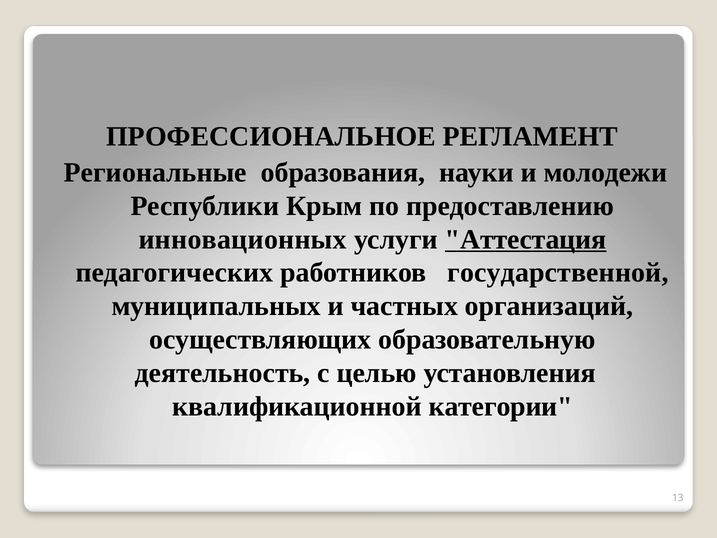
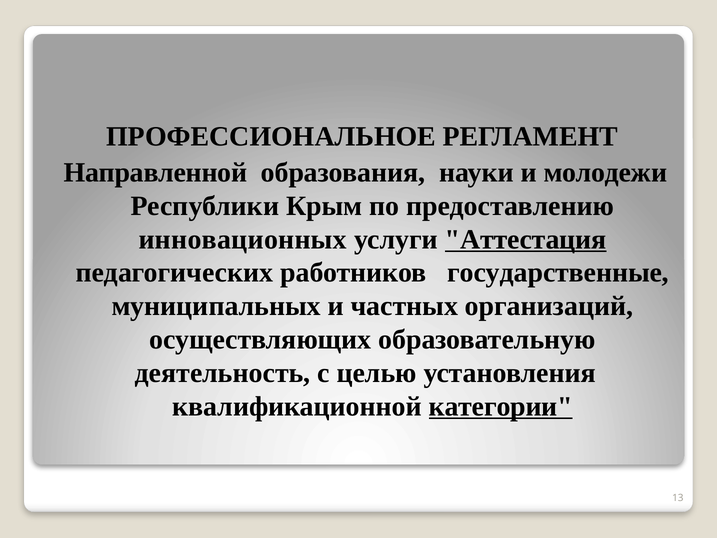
Региональные: Региональные -> Направленной (155, 172)
государственной: государственной -> государственные (558, 273)
категории underline: none -> present (501, 406)
